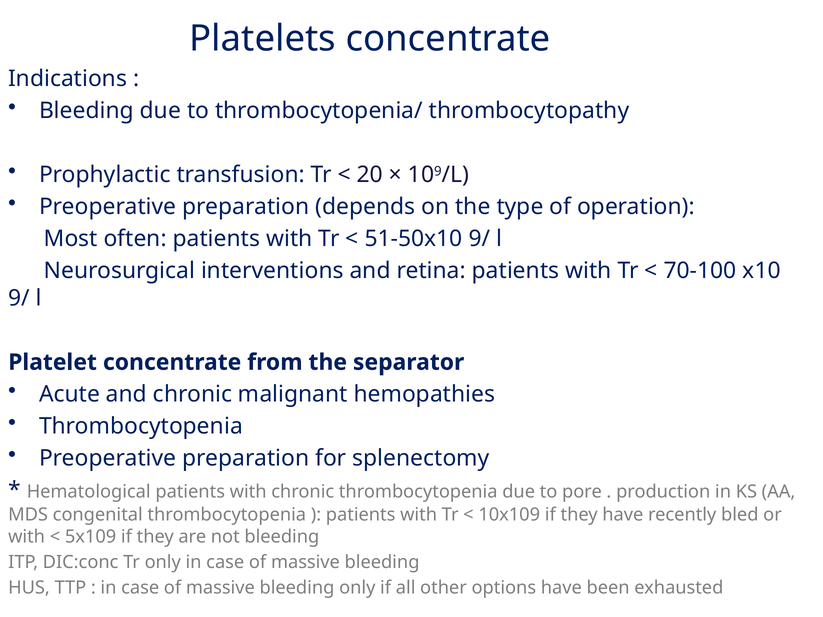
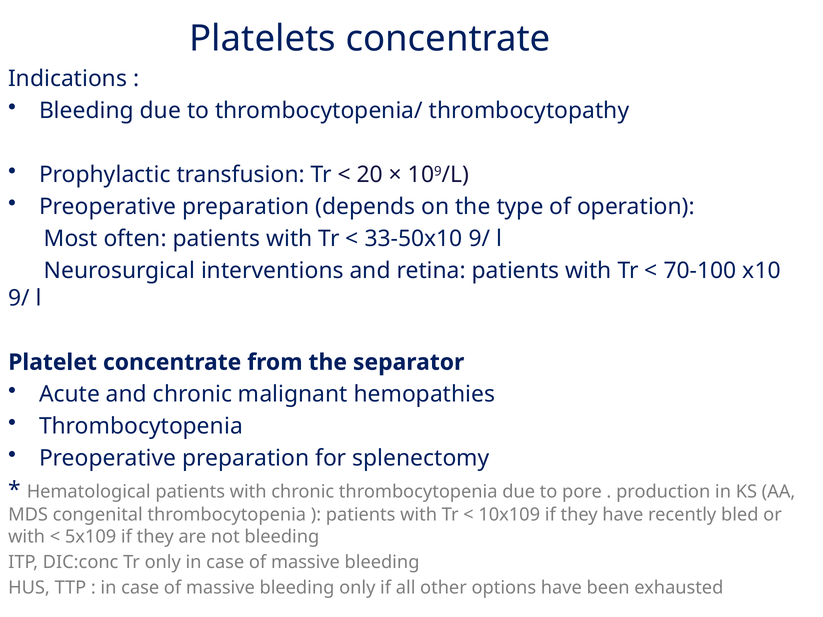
51-50x10: 51-50x10 -> 33-50x10 (414, 239)
